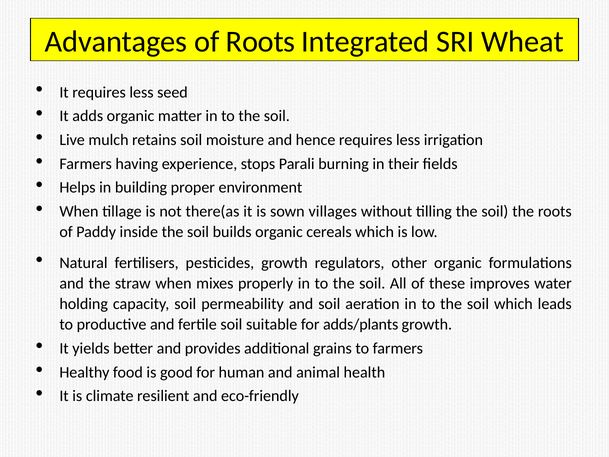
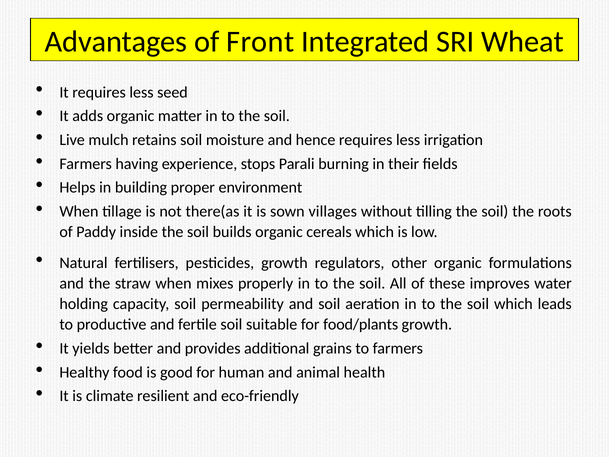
of Roots: Roots -> Front (260, 42)
adds/plants: adds/plants -> food/plants (361, 324)
